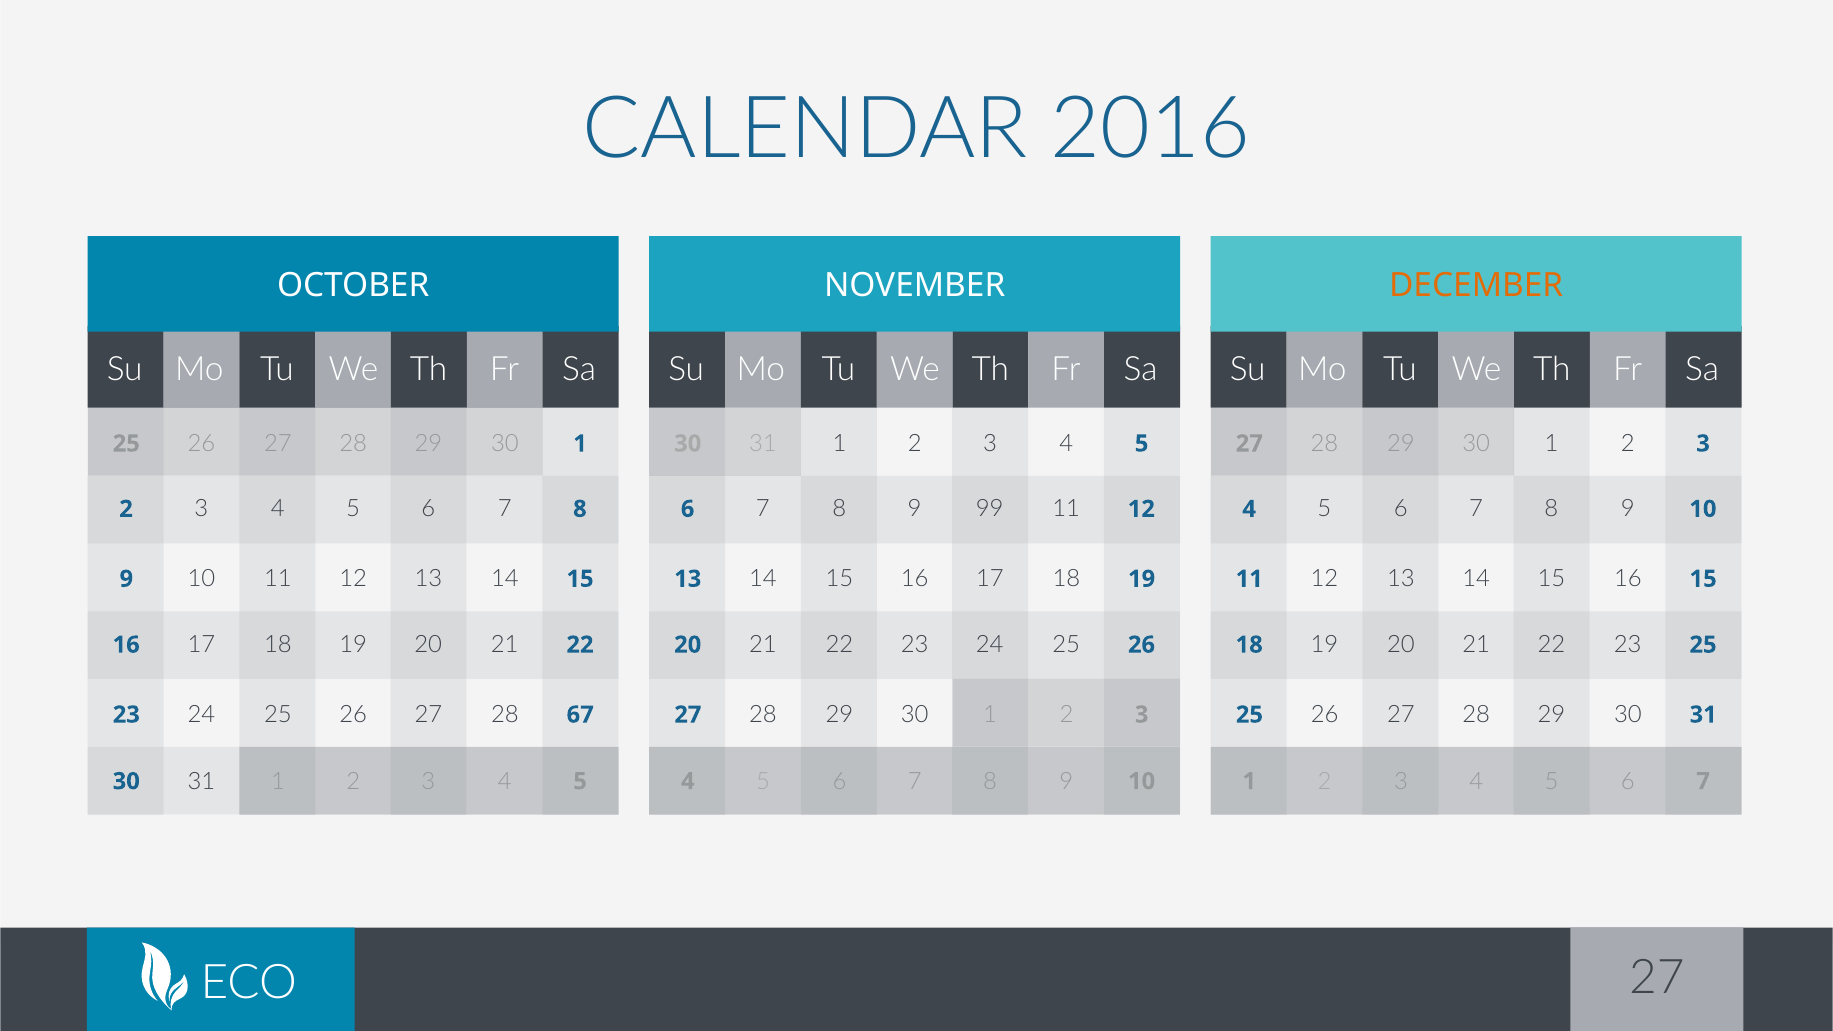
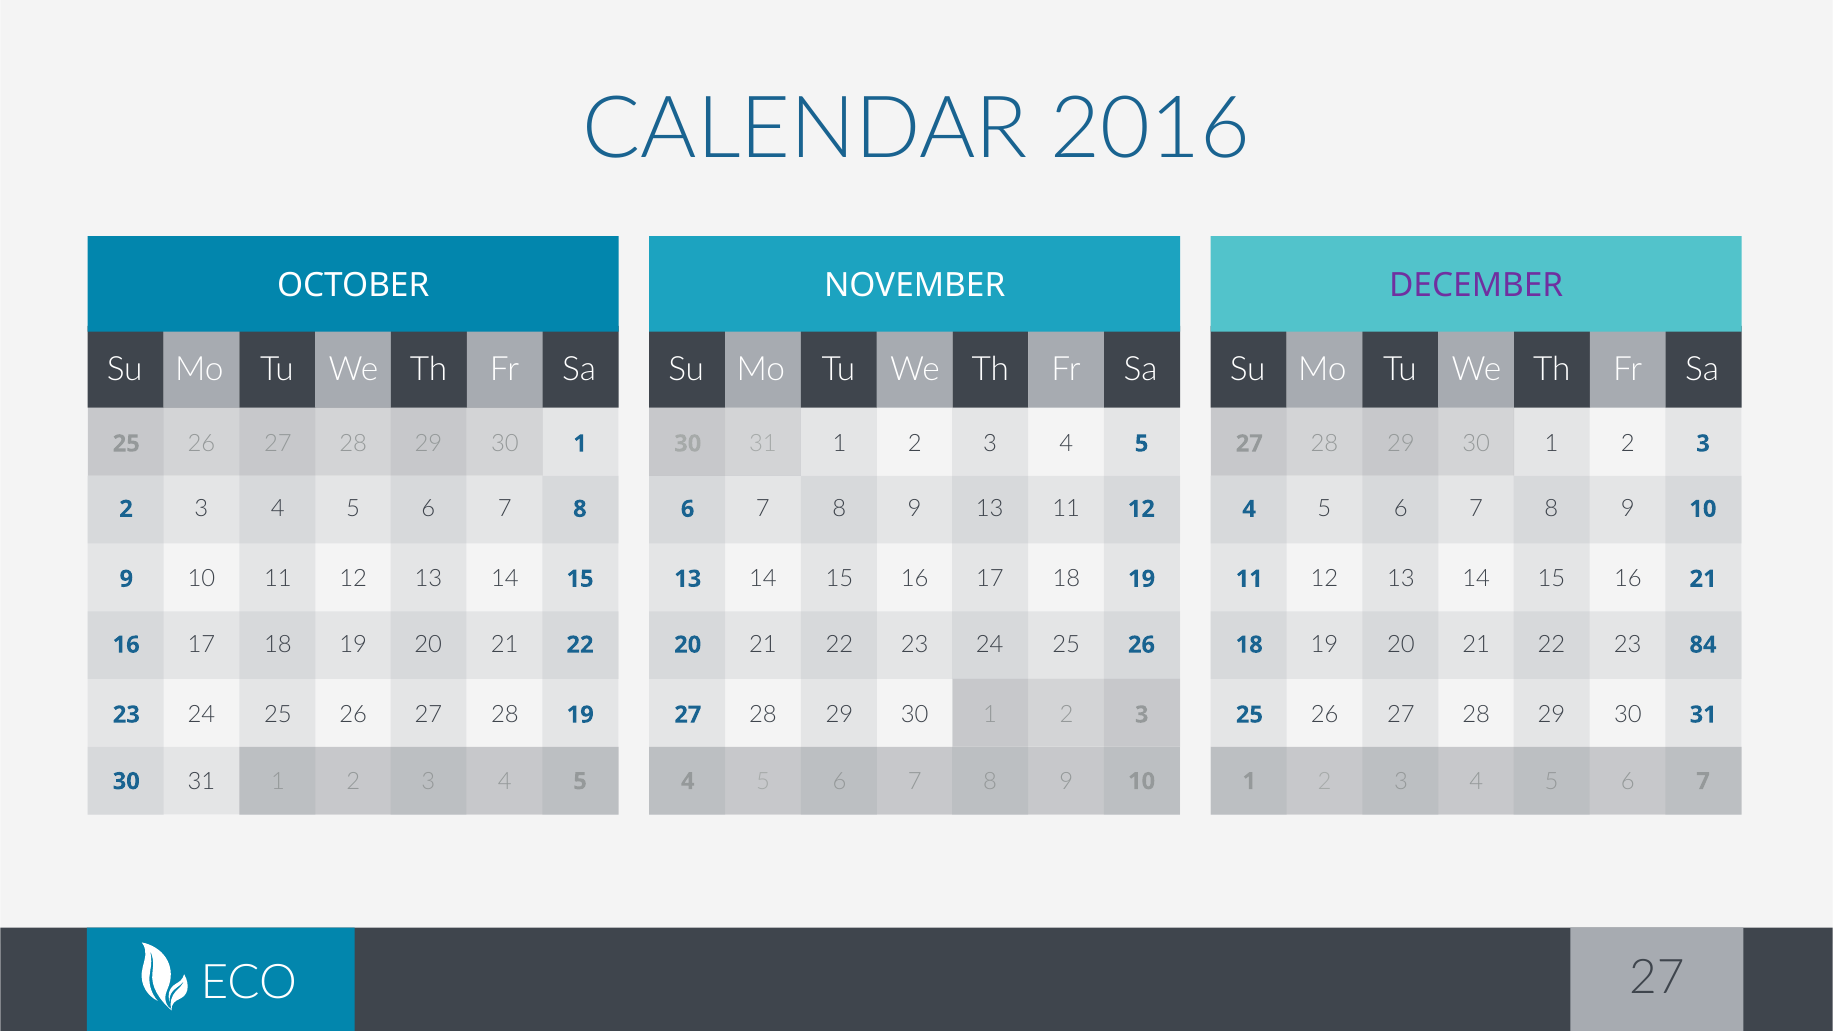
DECEMBER colour: orange -> purple (1476, 285)
9 99: 99 -> 13 (990, 509)
16 15: 15 -> 21 (1703, 579)
23 25: 25 -> 84 (1703, 645)
28 67: 67 -> 19 (580, 715)
